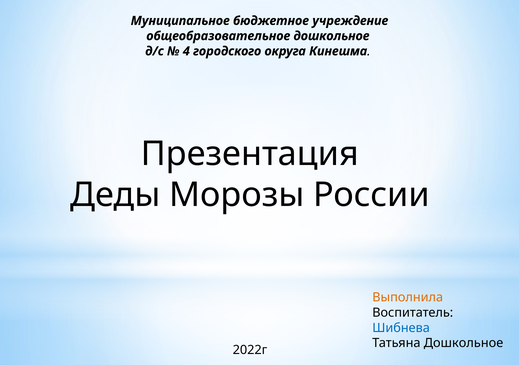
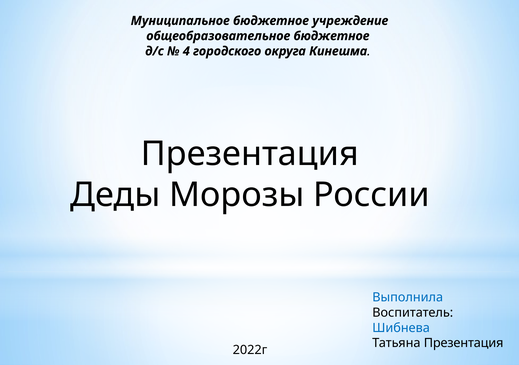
общеобразовательное дошкольное: дошкольное -> бюджетное (331, 36)
Выполнила colour: orange -> blue (408, 297)
Татьяна Дошкольное: Дошкольное -> Презентация (464, 343)
